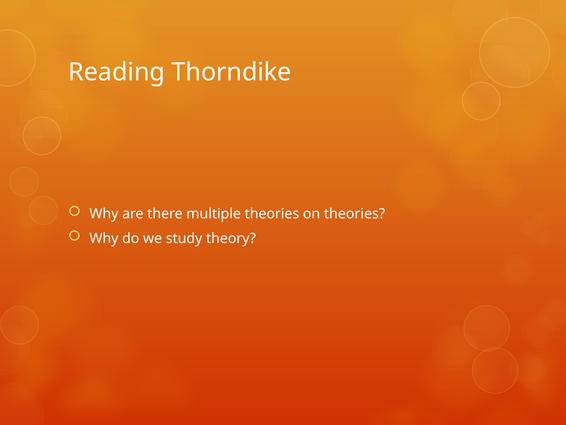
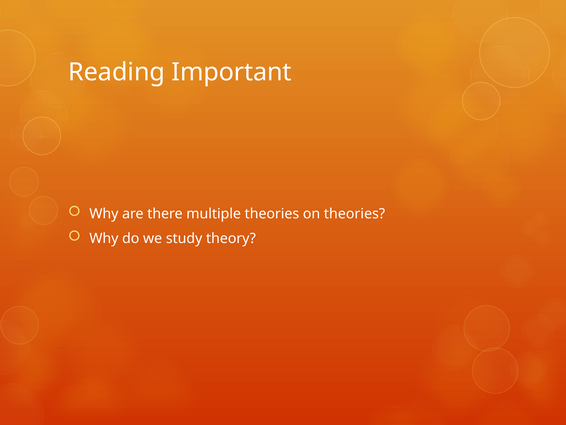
Thorndike: Thorndike -> Important (232, 72)
